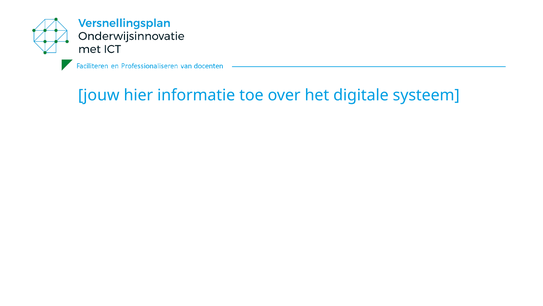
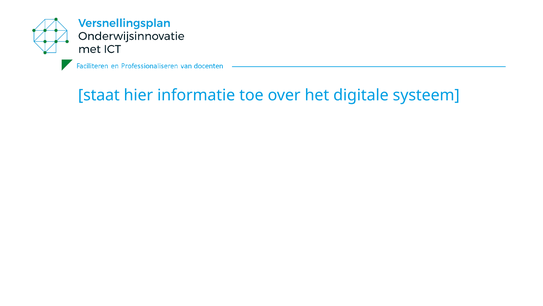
jouw: jouw -> staat (99, 95)
